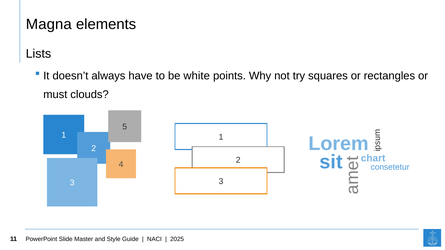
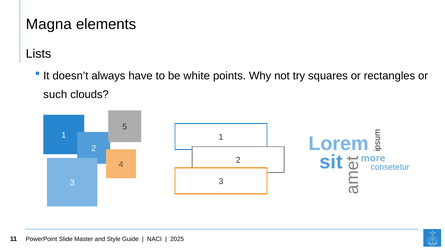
must: must -> such (55, 94)
chart: chart -> more (373, 159)
